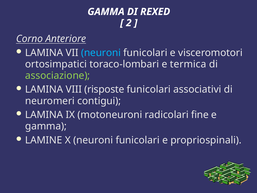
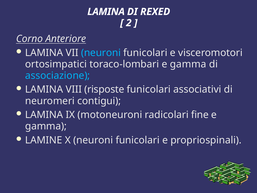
GAMMA: GAMMA -> LAMINA (106, 12)
toraco-lombari e termica: termica -> gamma (188, 64)
associazione colour: light green -> light blue (58, 75)
